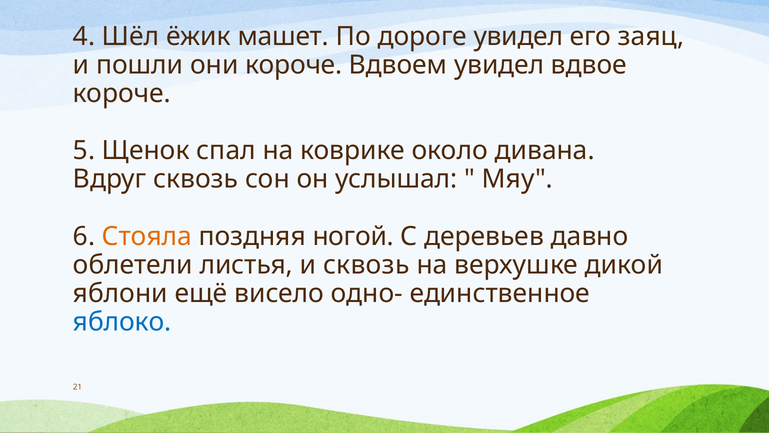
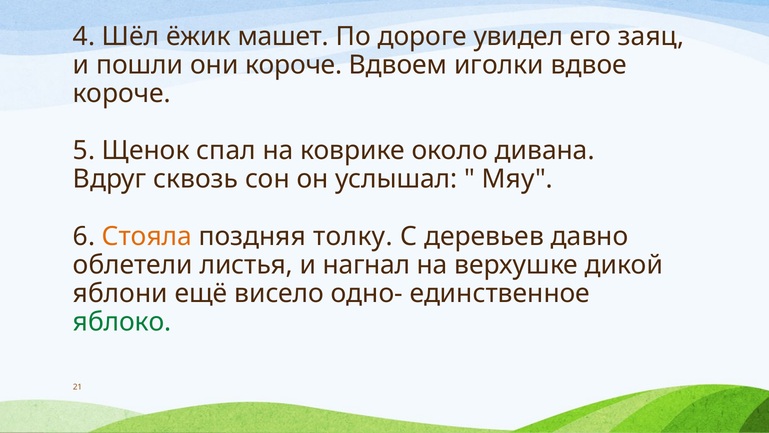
Вдвоем увидел: увидел -> иголки (499, 65)
ногой: ногой -> толку (353, 236)
и сквозь: сквозь -> нагнал (367, 265)
яблоко colour: blue -> green (122, 322)
